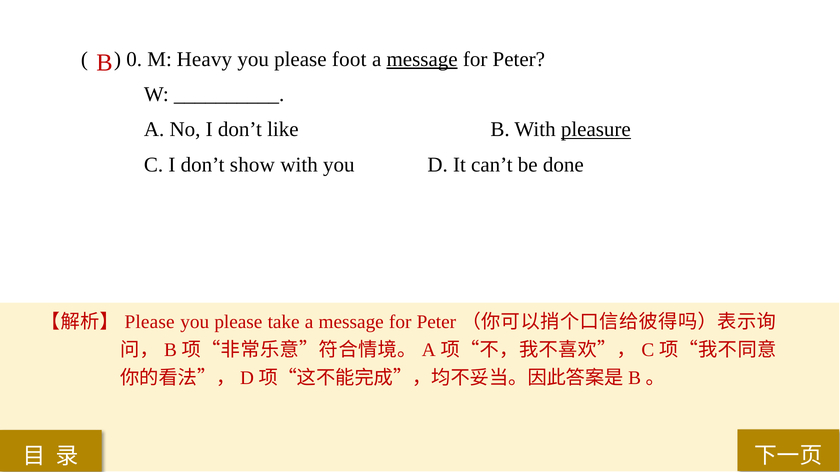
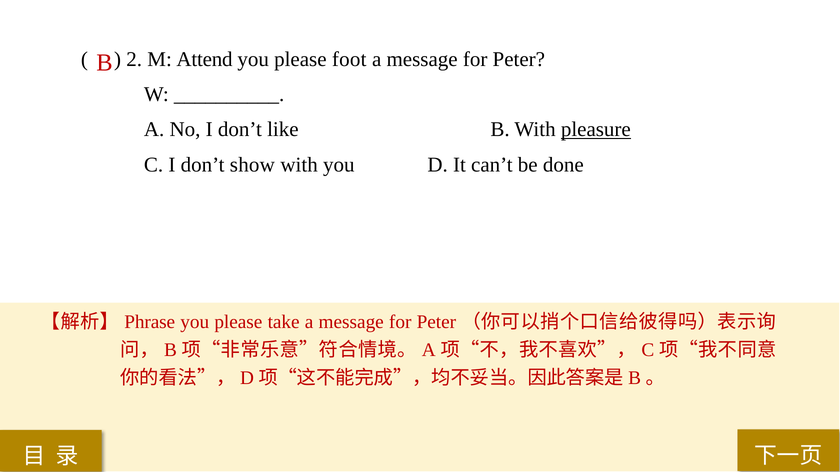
0: 0 -> 2 (134, 59)
Heavy: Heavy -> Attend (205, 59)
message underline: present -> none (422, 59)
Please: Please -> Phrase (150, 322)
